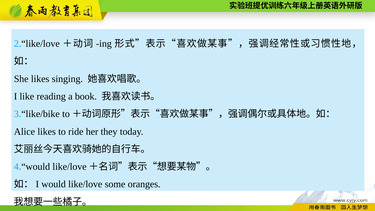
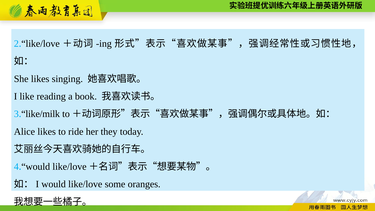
like/bike: like/bike -> like/milk (41, 114)
